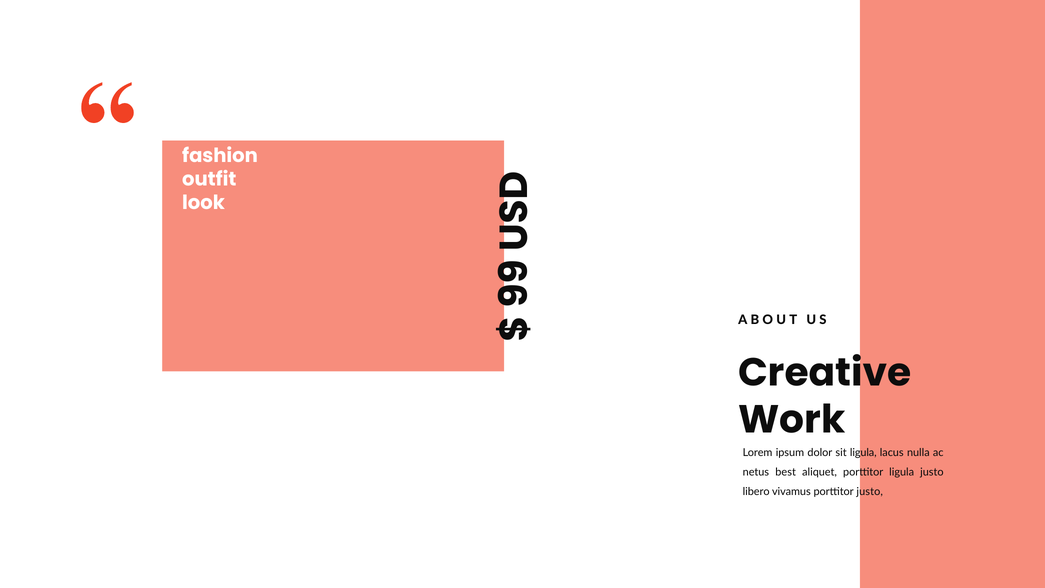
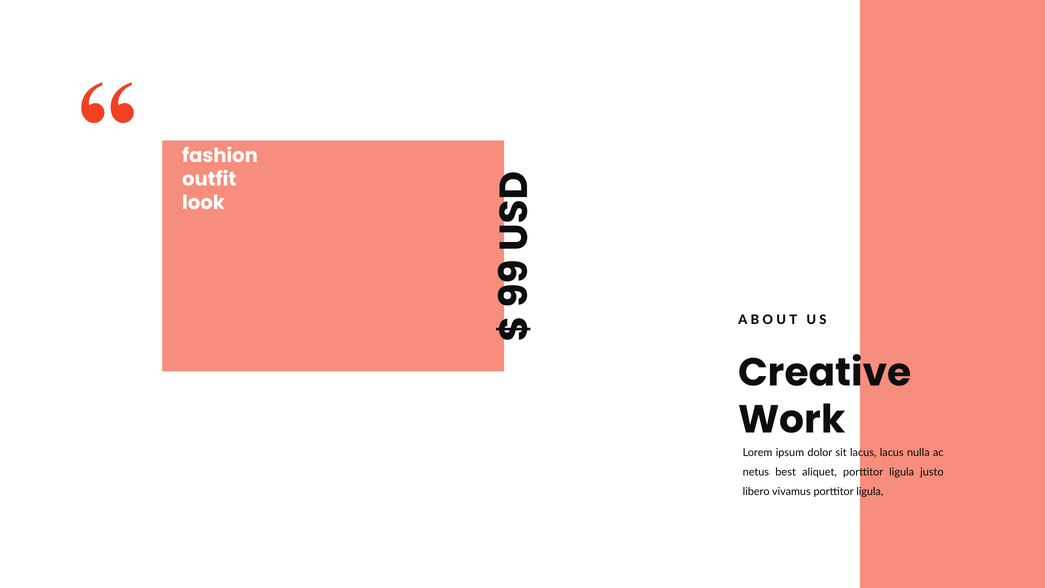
ligula: ligula -> lacus (863, 452)
vivamus porttitor justo: justo -> ligula (870, 492)
